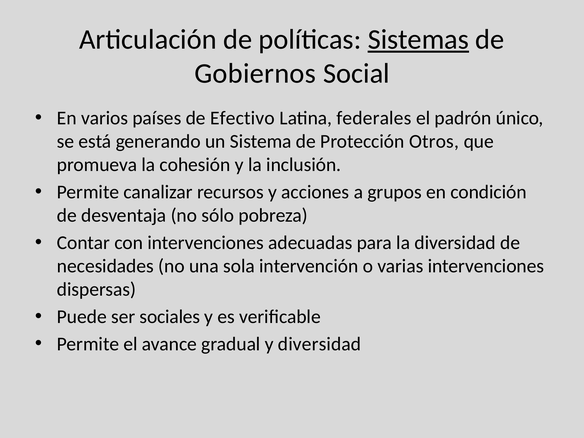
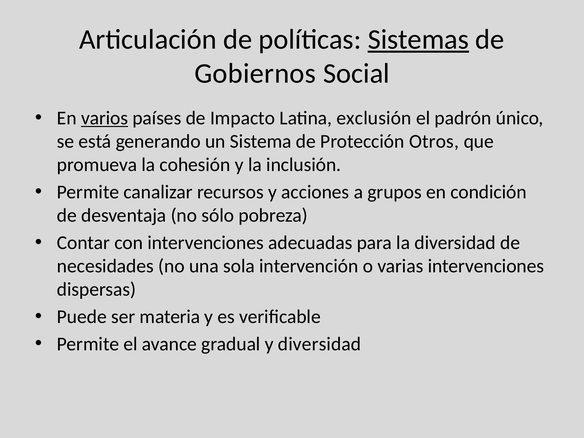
varios underline: none -> present (105, 118)
Efectivo: Efectivo -> Impacto (243, 118)
federales: federales -> exclusión (374, 118)
sociales: sociales -> materia (170, 317)
